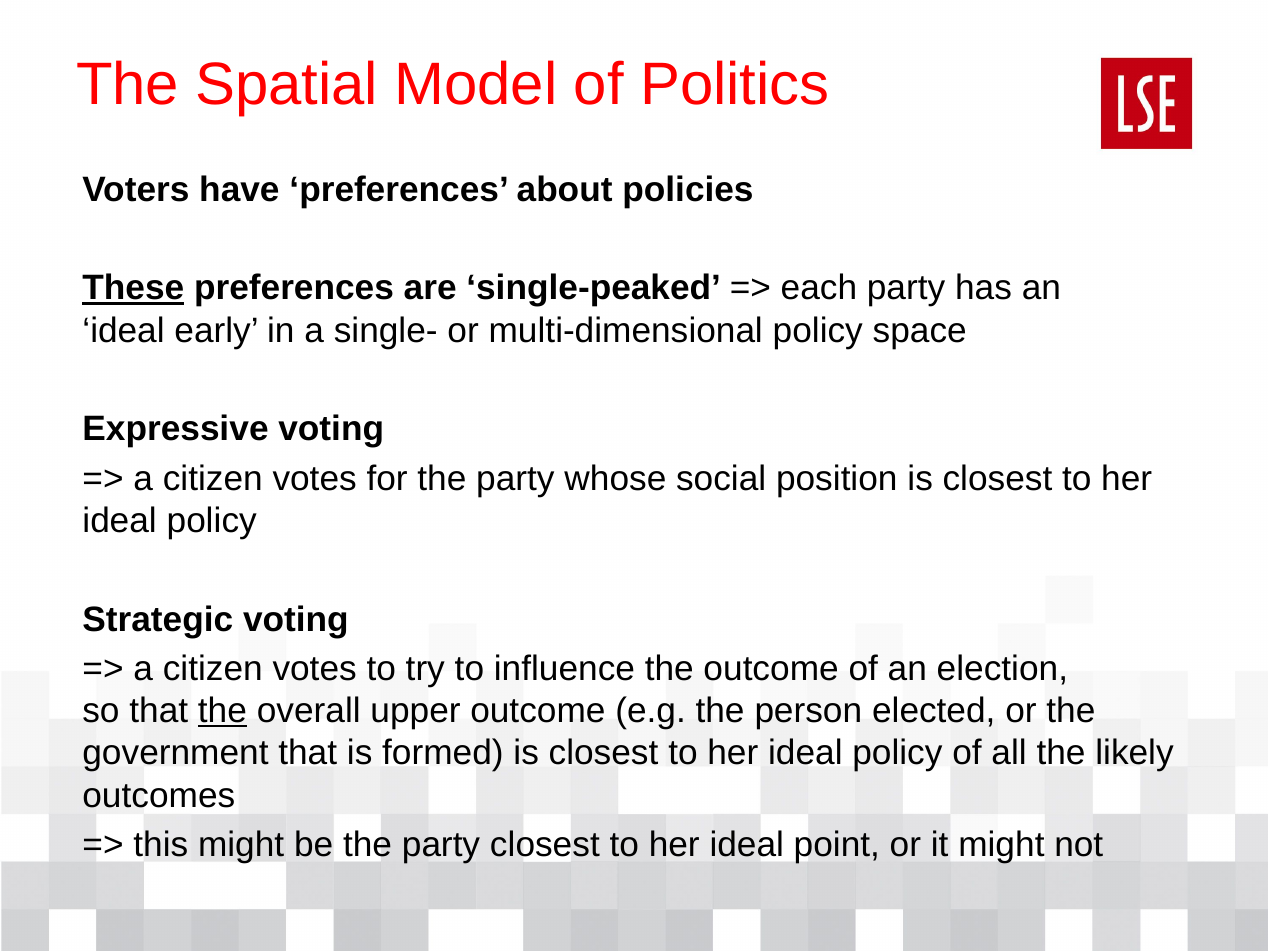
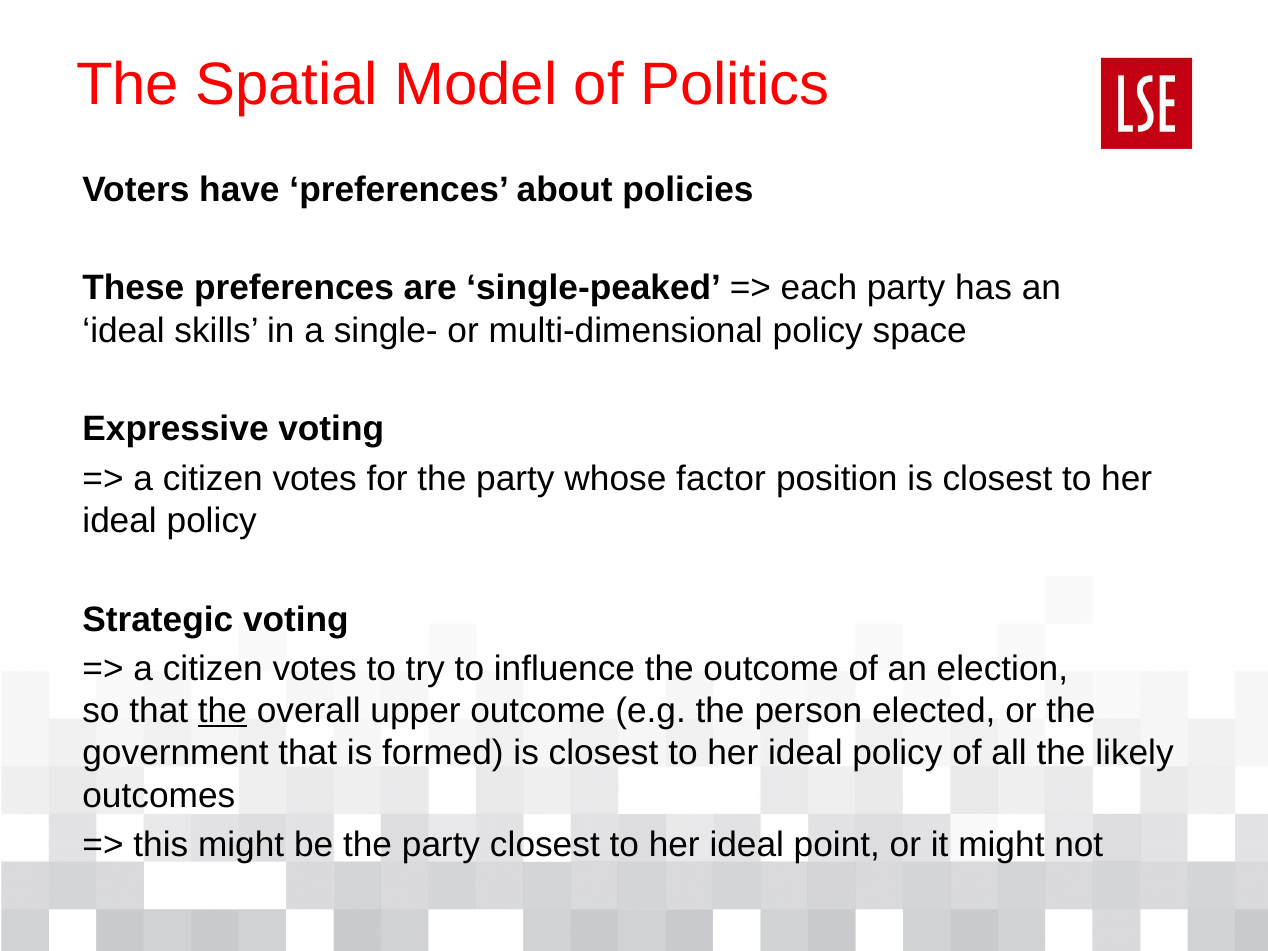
These underline: present -> none (133, 288)
early: early -> skills (217, 331)
social: social -> factor (721, 479)
